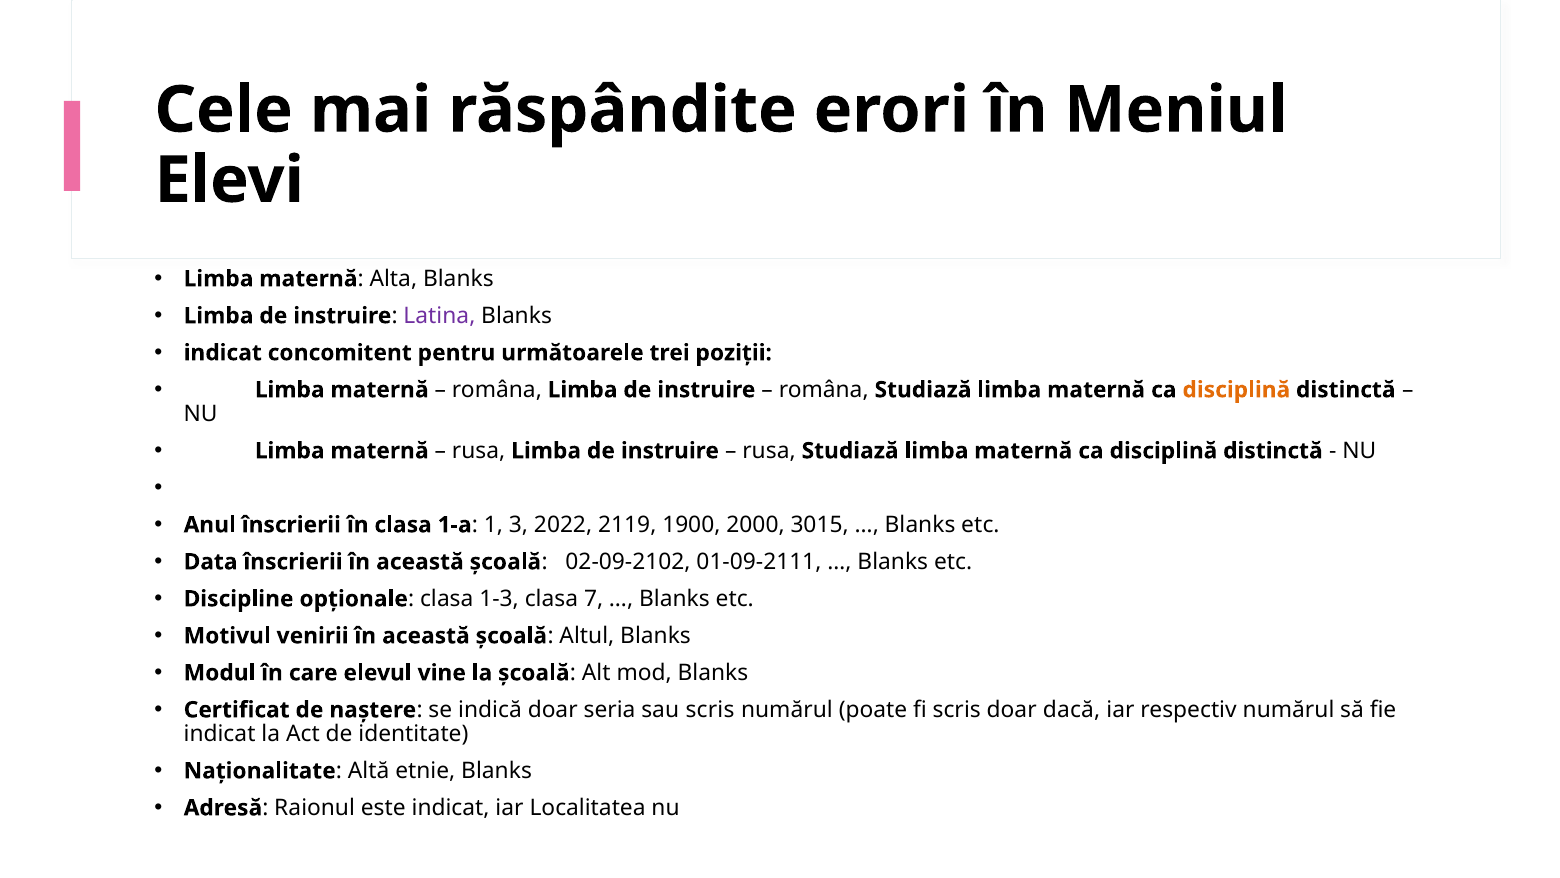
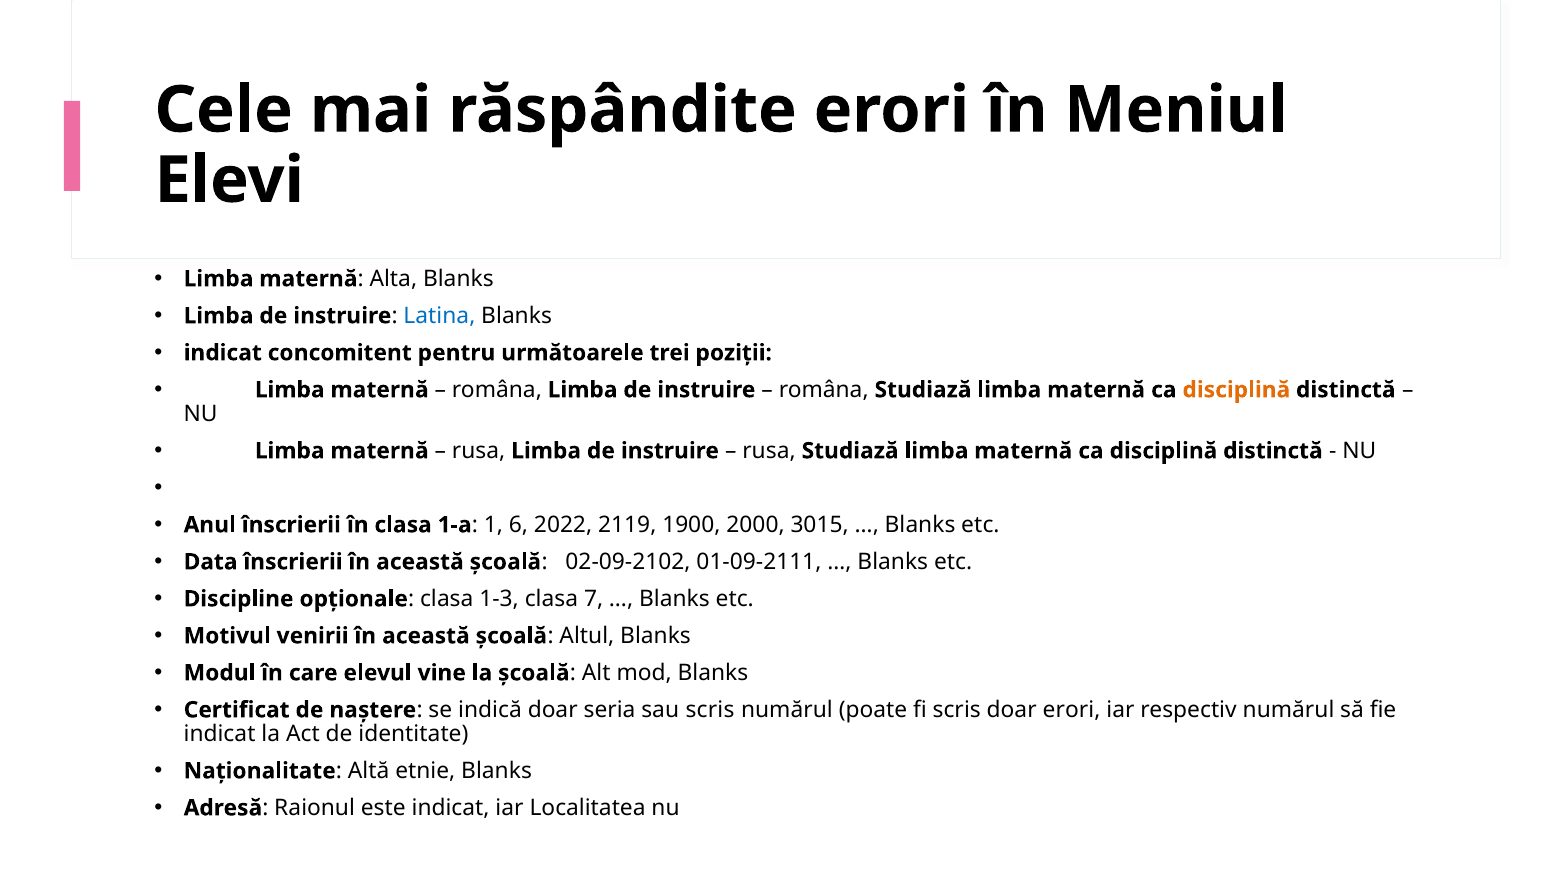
Latina colour: purple -> blue (439, 316)
3: 3 -> 6 (518, 525)
doar dacă: dacă -> erori (1072, 710)
